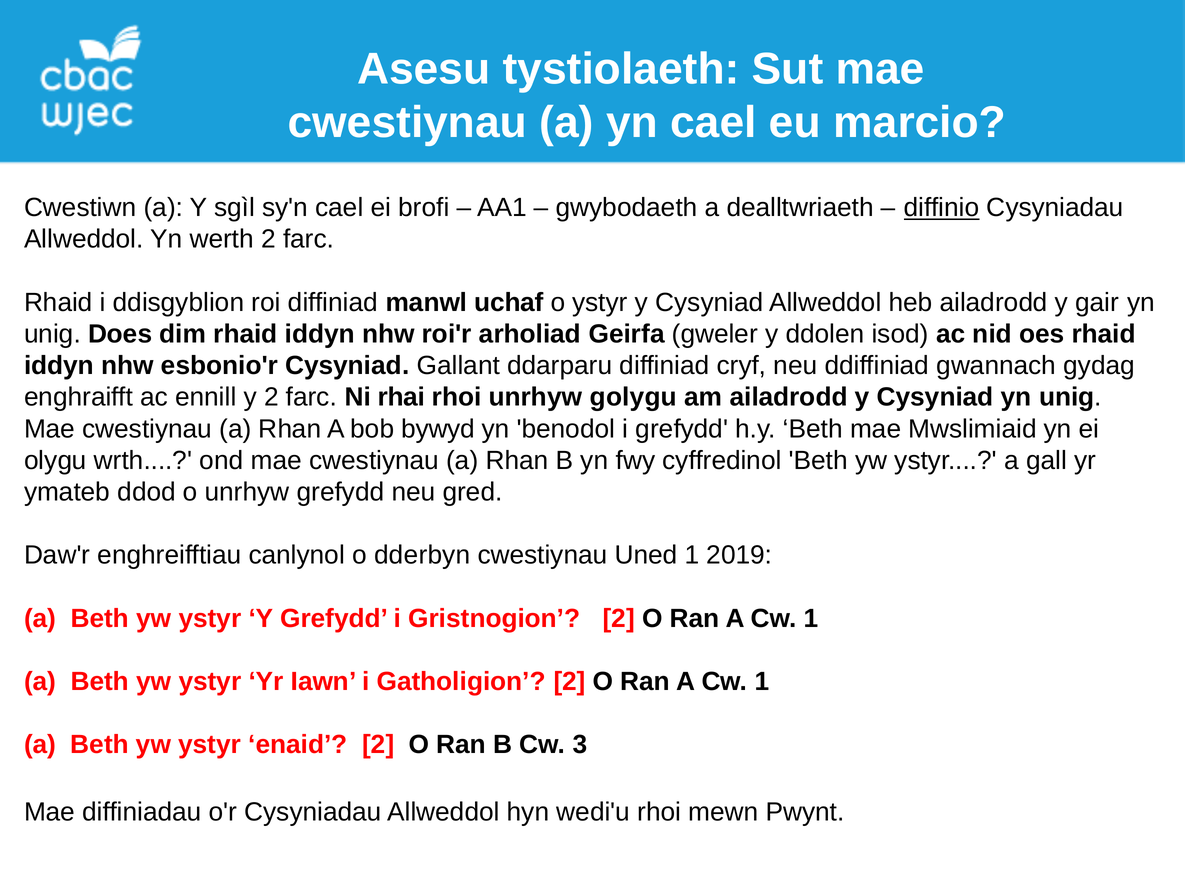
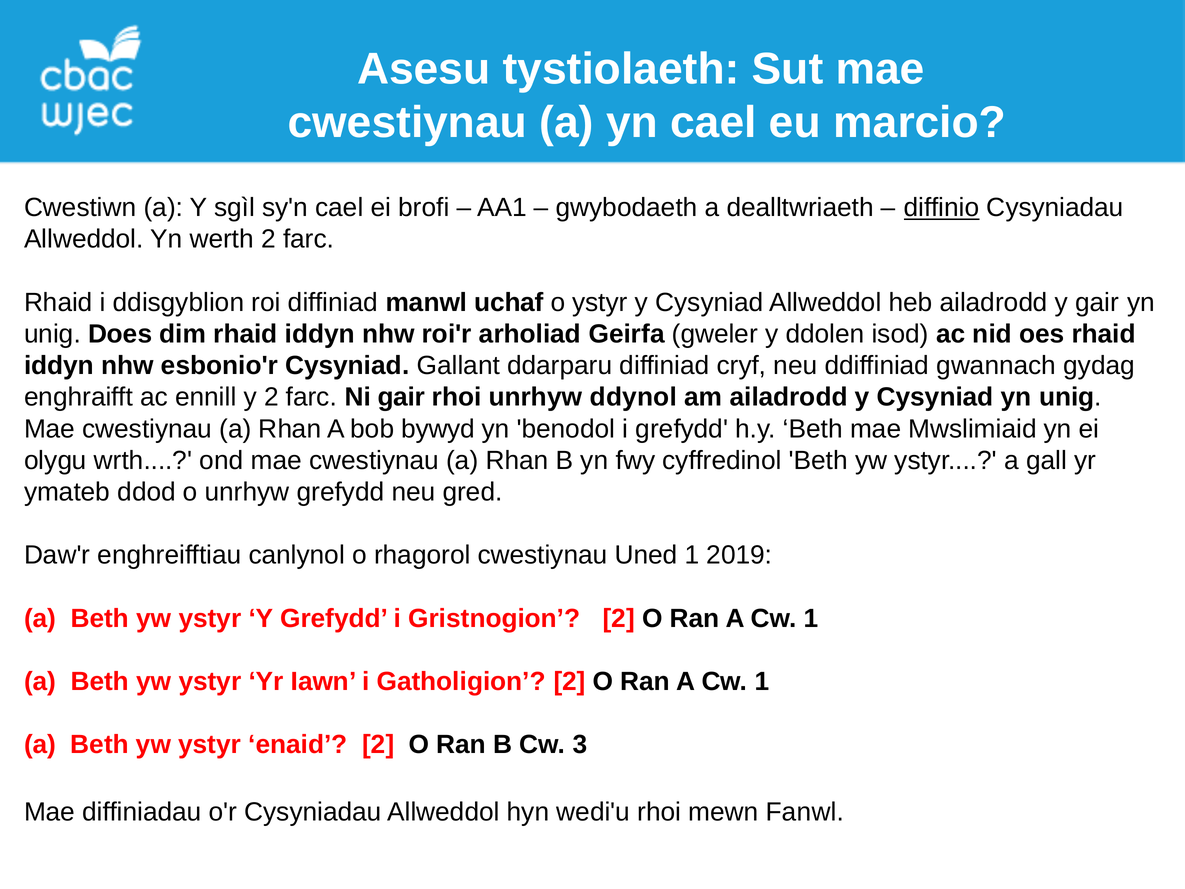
Ni rhai: rhai -> gair (401, 397)
golygu: golygu -> ddynol (633, 397)
dderbyn: dderbyn -> rhagorol (422, 555)
Pwynt: Pwynt -> Fanwl (805, 812)
